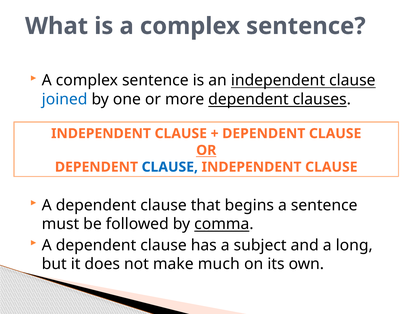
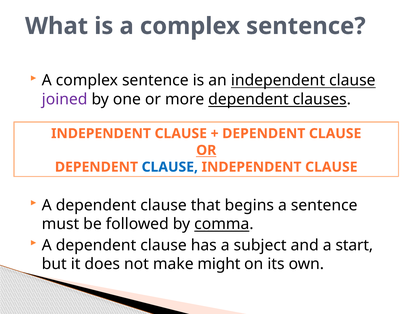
joined colour: blue -> purple (65, 99)
long: long -> start (354, 245)
much: much -> might (219, 264)
